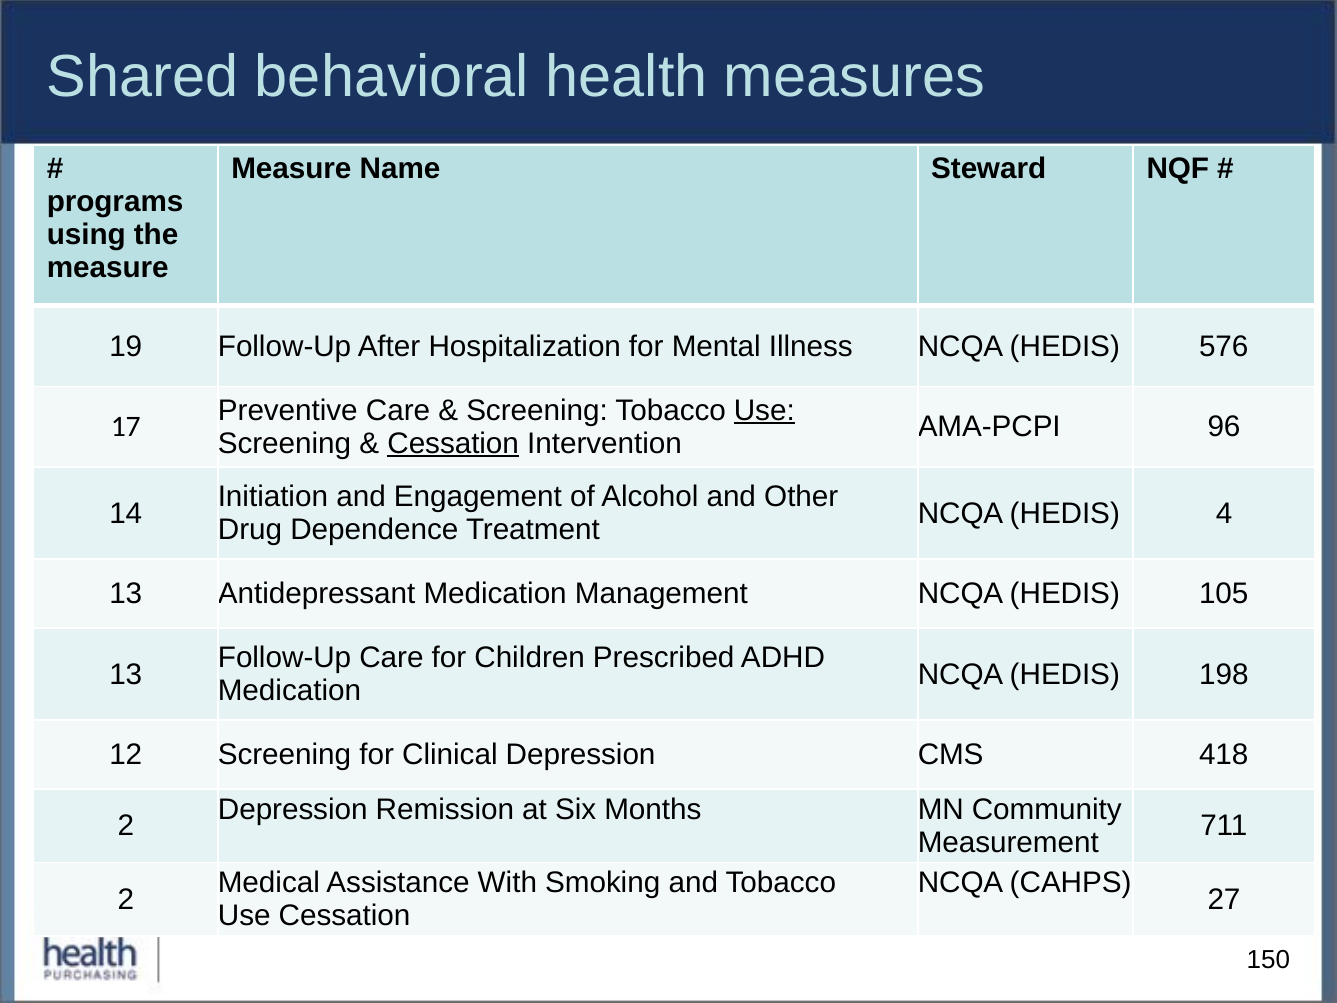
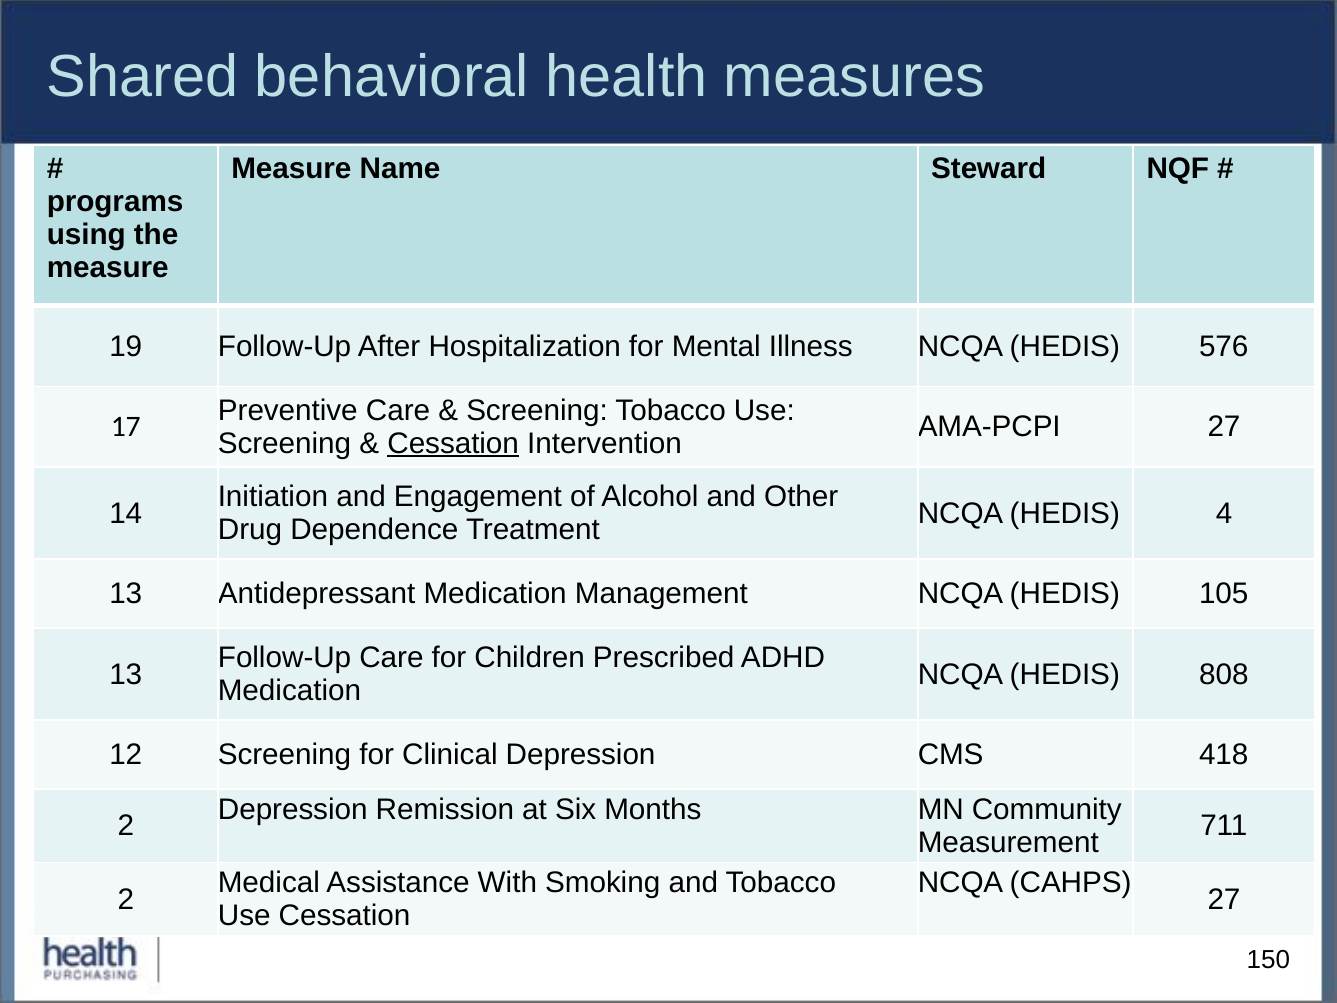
Use underline: present -> none (764, 410)
AMA-PCPI 96: 96 -> 27 (1224, 427)
198: 198 -> 808 (1224, 674)
